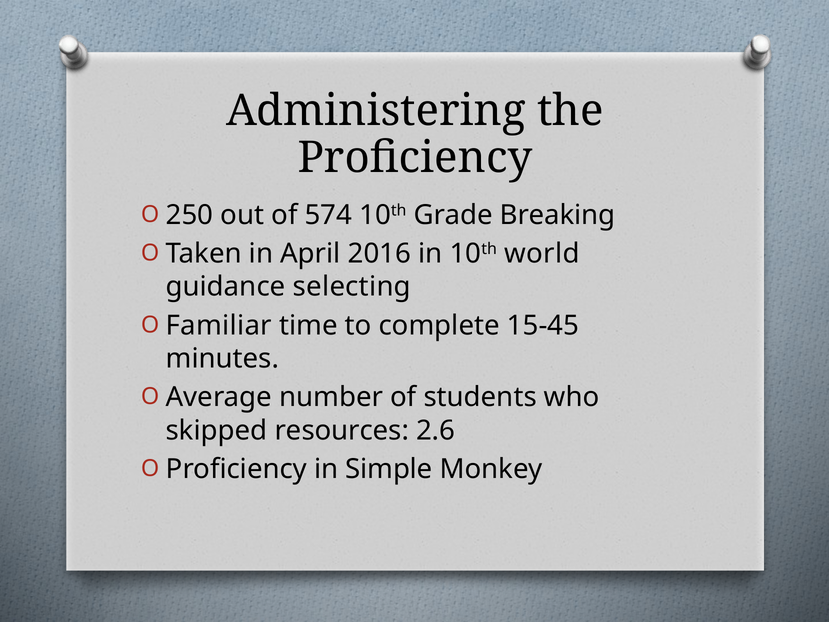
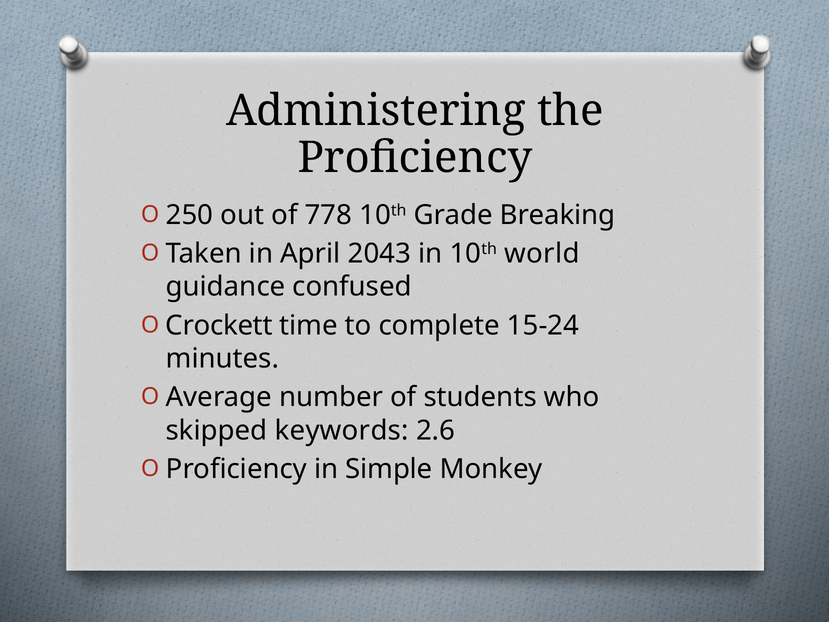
574: 574 -> 778 (328, 215)
2016: 2016 -> 2043 (379, 253)
selecting: selecting -> confused (352, 287)
Familiar: Familiar -> Crockett (219, 325)
15-45: 15-45 -> 15-24 (543, 325)
resources: resources -> keywords (342, 430)
